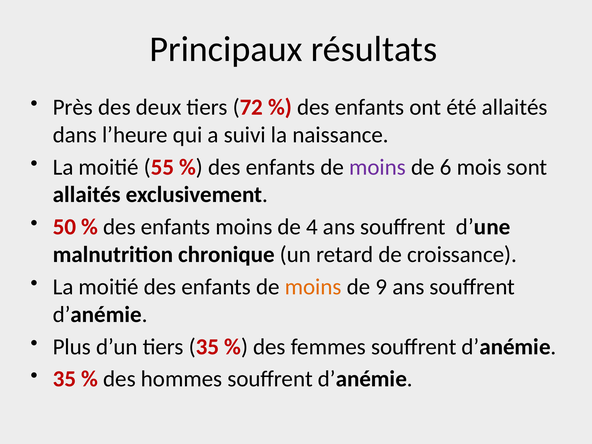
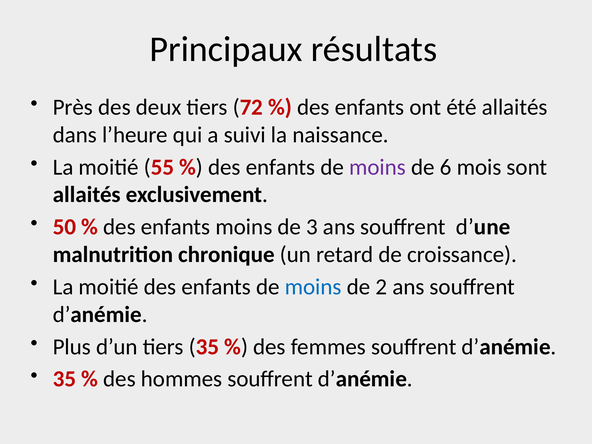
4: 4 -> 3 (312, 227)
moins colour: orange -> blue (313, 287)
9: 9 -> 2 (381, 287)
